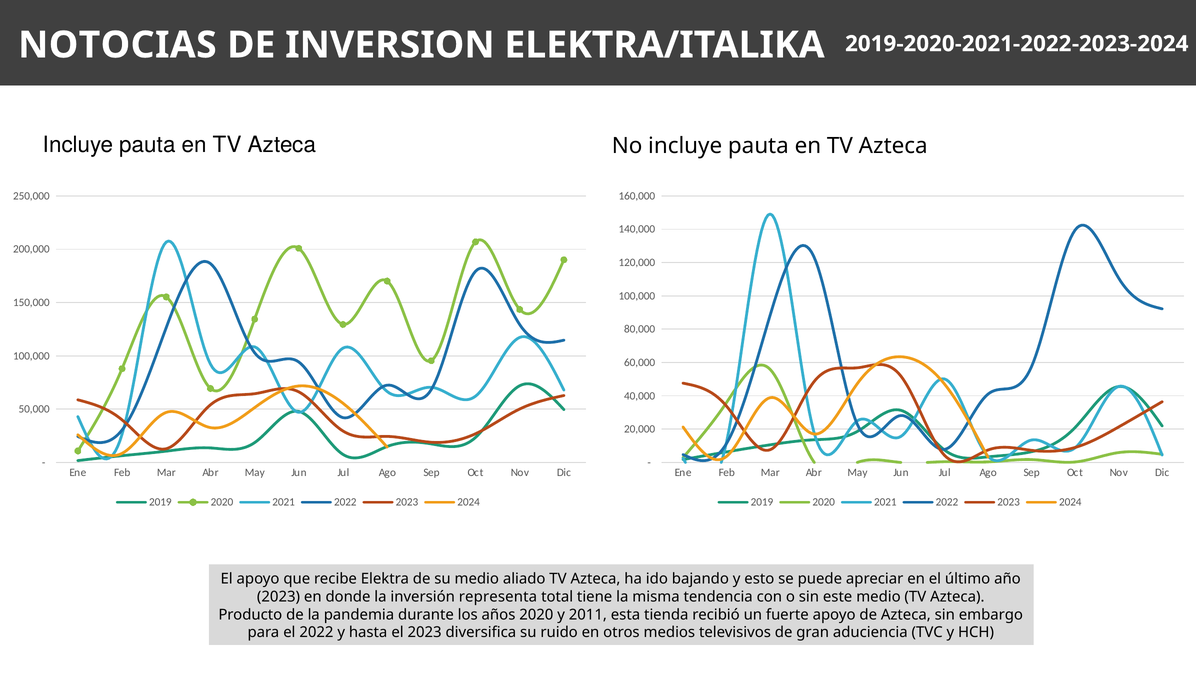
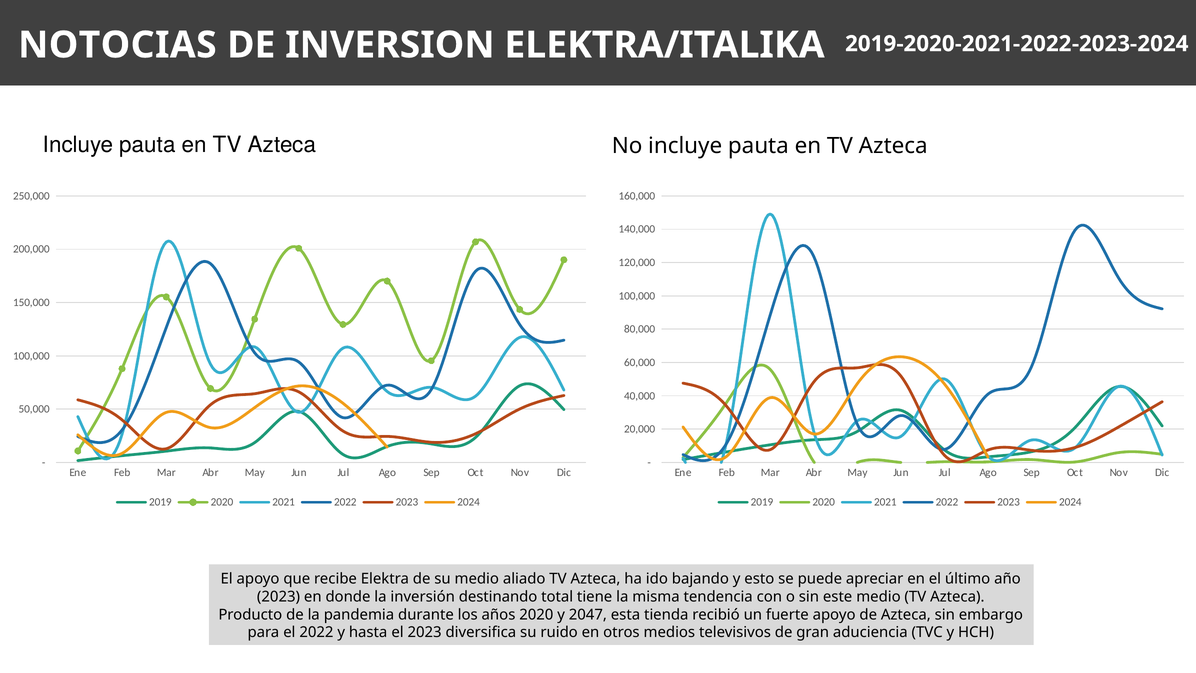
representa: representa -> destinando (498, 596)
2011: 2011 -> 2047 (588, 614)
